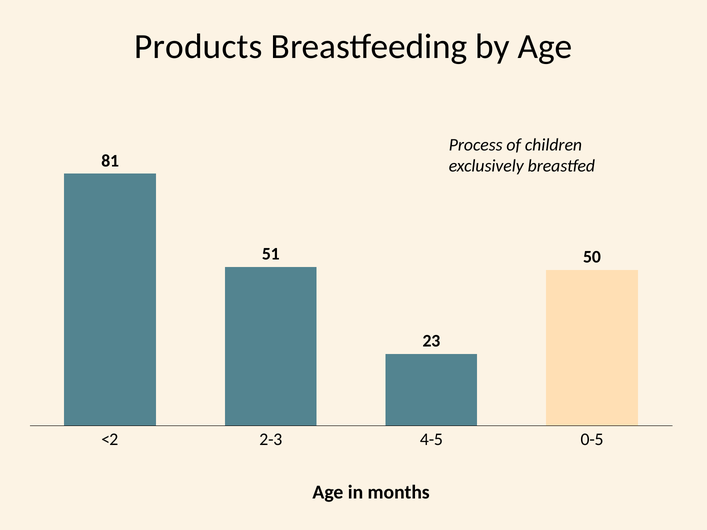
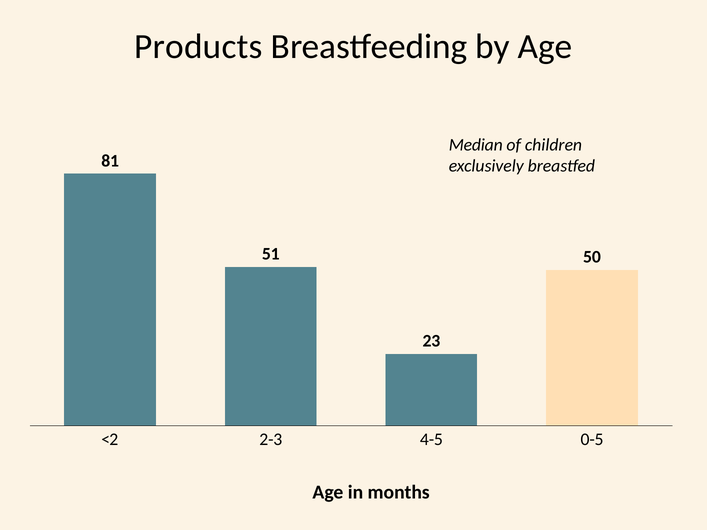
Process: Process -> Median (476, 145)
